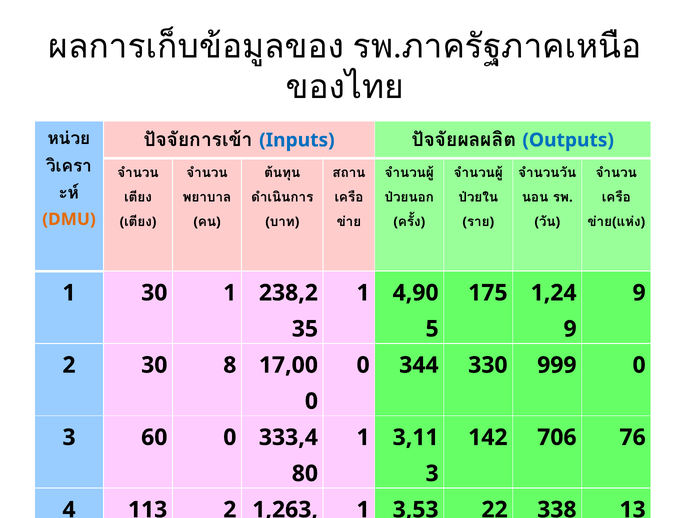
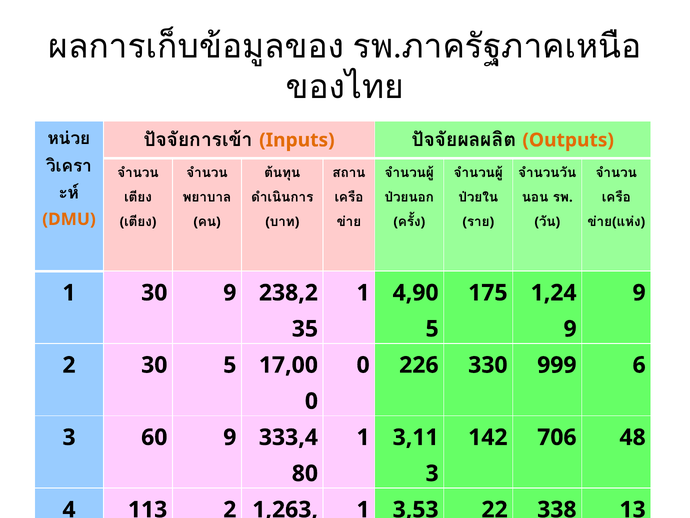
Inputs colour: blue -> orange (297, 140)
Outputs colour: blue -> orange (568, 140)
30 1: 1 -> 9 (230, 293)
30 8: 8 -> 5 (230, 365)
344: 344 -> 226 (419, 365)
999 0: 0 -> 6 (639, 365)
60 0: 0 -> 9 (230, 437)
76: 76 -> 48 (633, 437)
